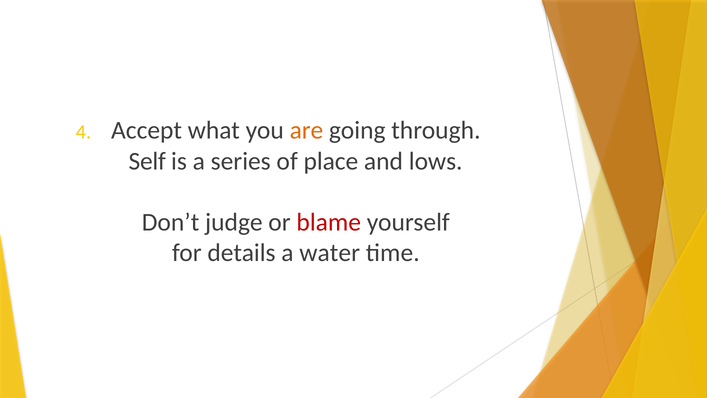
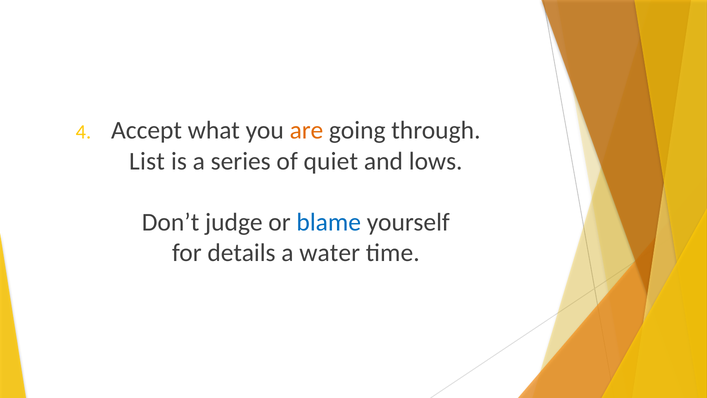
Self: Self -> List (147, 161)
place: place -> quiet (331, 161)
blame colour: red -> blue (329, 222)
